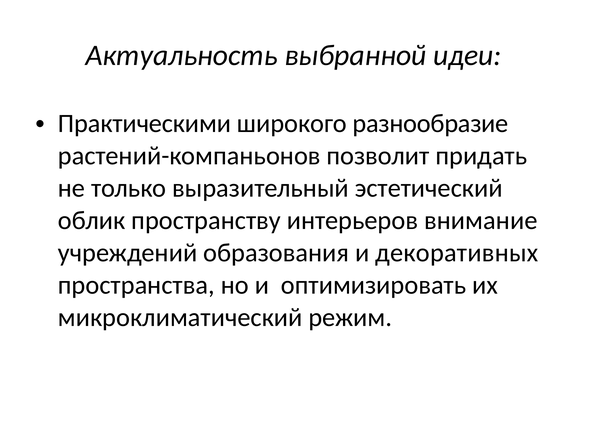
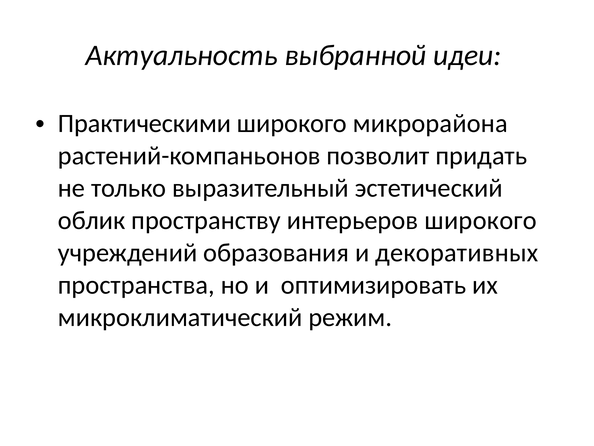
разнообразие: разнообразие -> микрорайона (430, 123)
интерьеров внимание: внимание -> широкого (481, 220)
